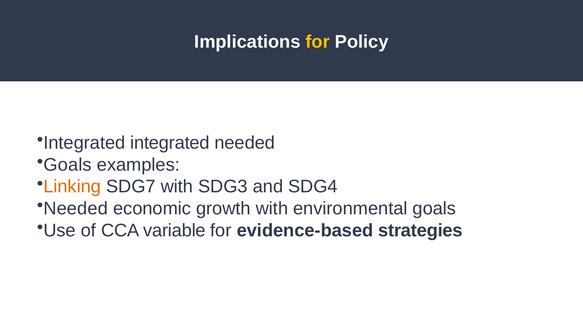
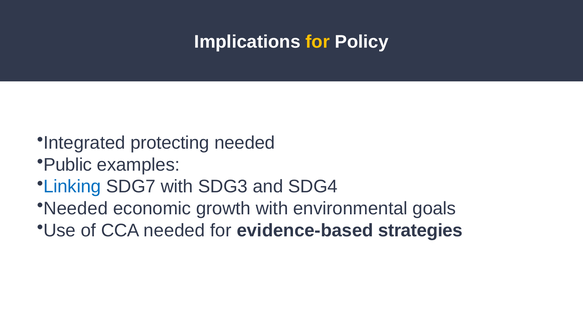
Integrated integrated: integrated -> protecting (170, 143)
Goals: Goals -> Public (68, 165)
Linking colour: orange -> blue (72, 187)
CCA variable: variable -> needed (174, 230)
